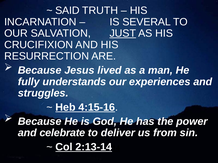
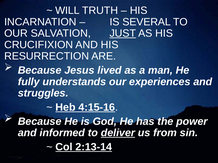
SAID: SAID -> WILL (67, 11)
celebrate: celebrate -> informed (62, 133)
deliver underline: none -> present (118, 133)
